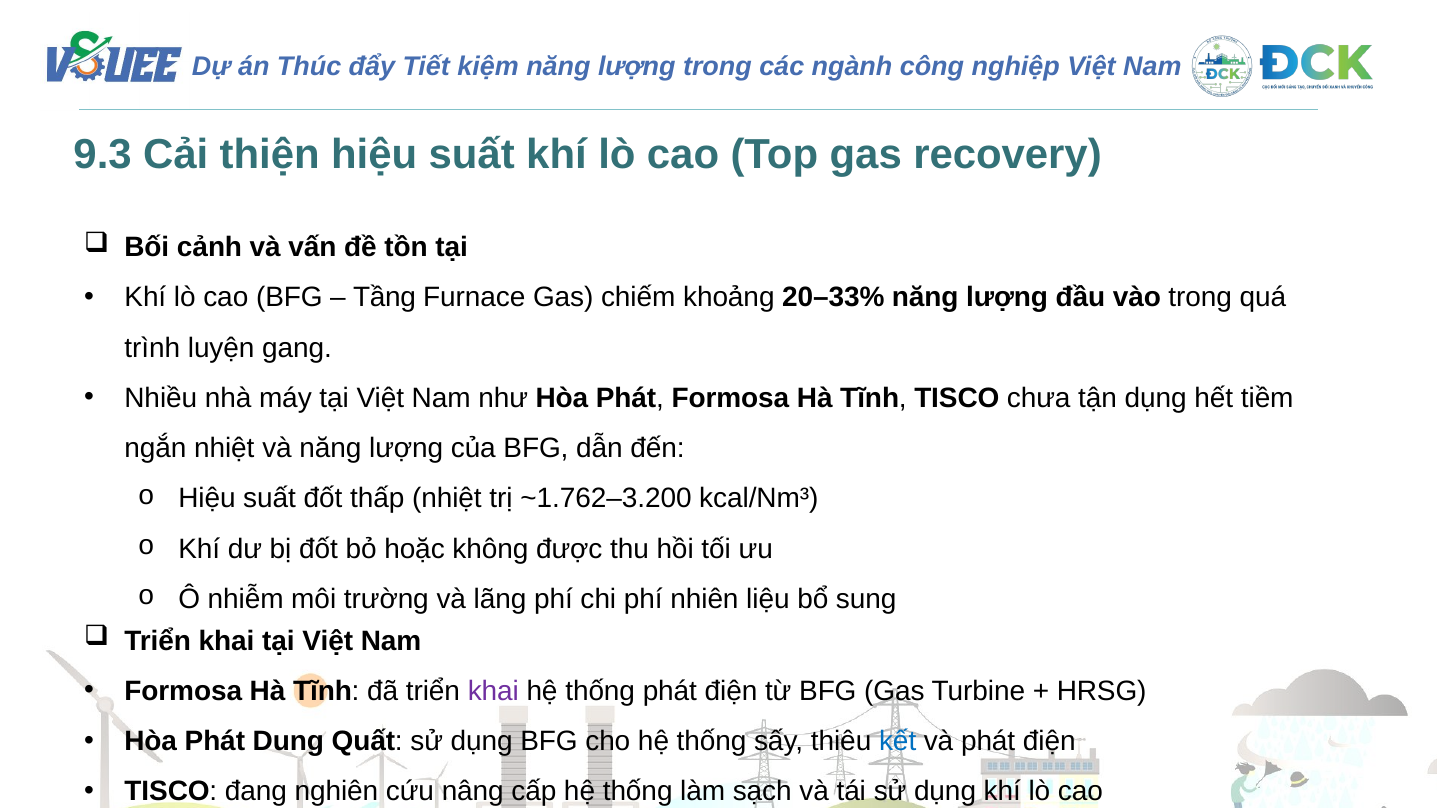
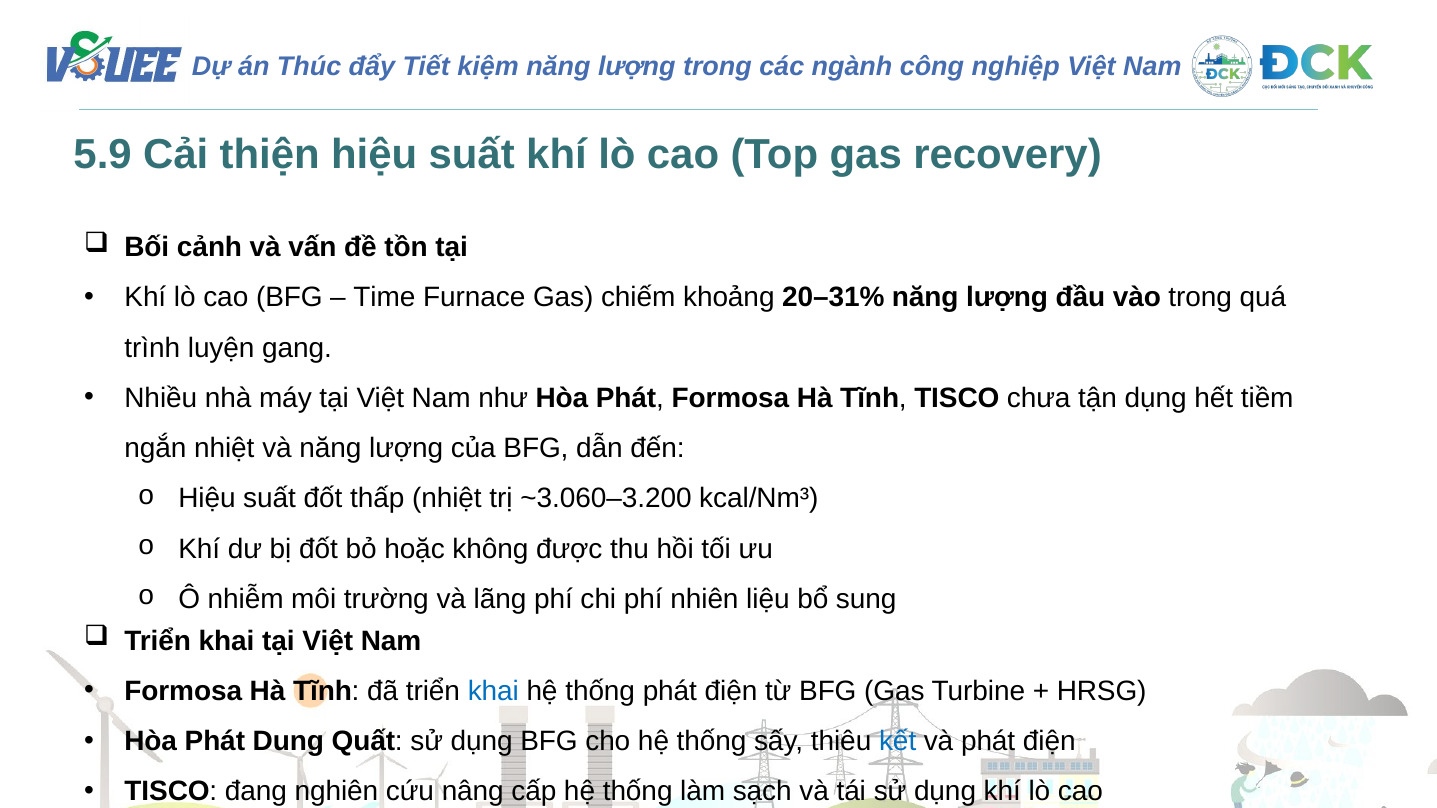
9.3: 9.3 -> 5.9 (103, 155)
Tầng: Tầng -> Time (384, 298)
20–33%: 20–33% -> 20–31% (833, 298)
~1.762–3.200: ~1.762–3.200 -> ~3.060–3.200 (606, 499)
khai colour: purple -> blue (493, 691)
